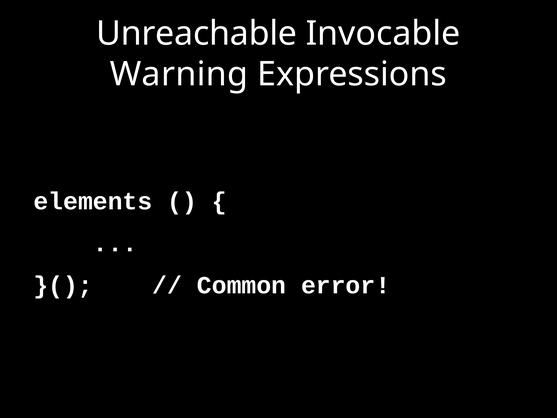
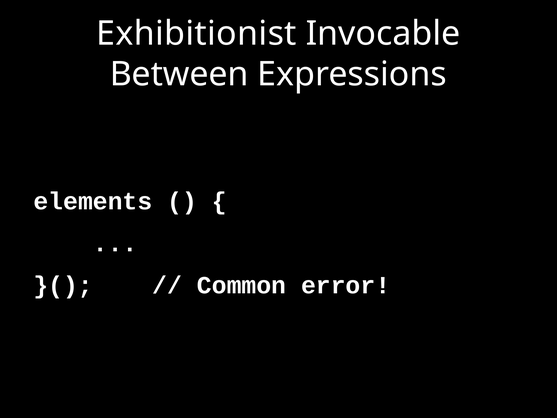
Unreachable: Unreachable -> Exhibitionist (196, 34)
Warning: Warning -> Between (179, 74)
